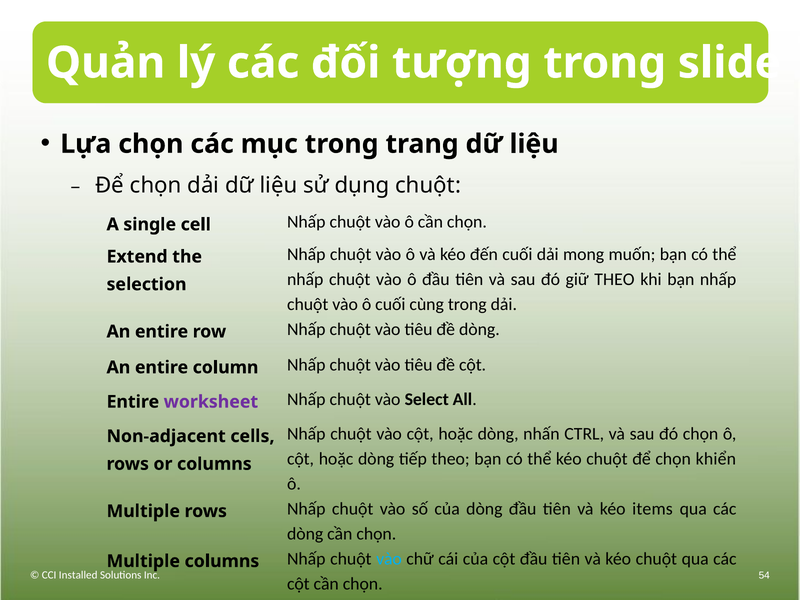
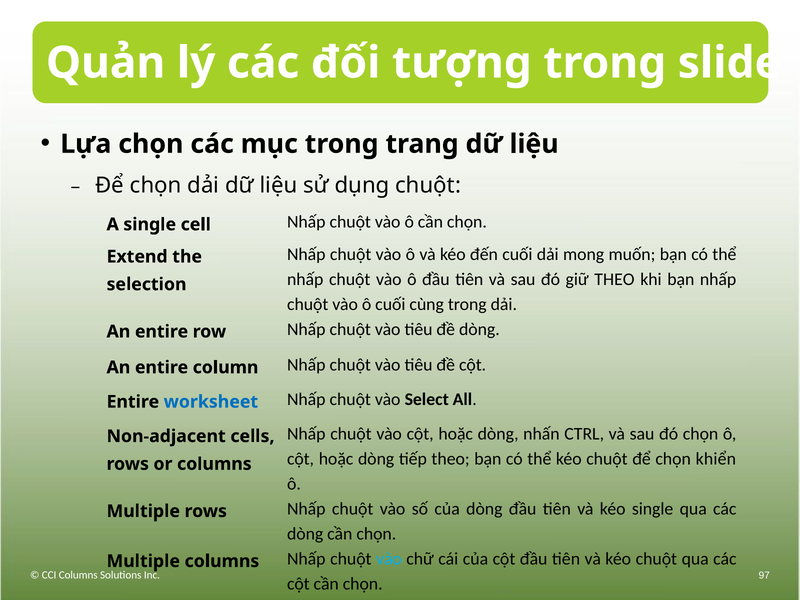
worksheet colour: purple -> blue (211, 402)
kéo items: items -> single (653, 509)
CCI Installed: Installed -> Columns (78, 575)
54: 54 -> 97 (764, 576)
